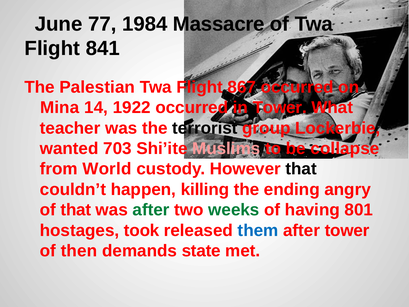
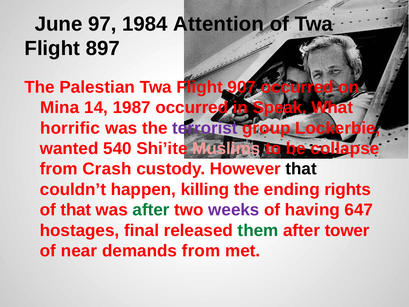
77: 77 -> 97 (102, 24)
Massacre: Massacre -> Attention (219, 24)
841: 841 -> 897 (103, 48)
867: 867 -> 907 (242, 87)
1922: 1922 -> 1987 (132, 108)
in Tower: Tower -> Speak (280, 108)
teacher: teacher -> horrific (70, 128)
terrorist colour: black -> purple (205, 128)
703: 703 -> 540 (117, 148)
World: World -> Crash (107, 169)
angry: angry -> rights (348, 189)
weeks colour: green -> purple (234, 210)
801: 801 -> 647 (359, 210)
took: took -> final (142, 230)
them colour: blue -> green (258, 230)
then: then -> near (79, 251)
demands state: state -> from (201, 251)
